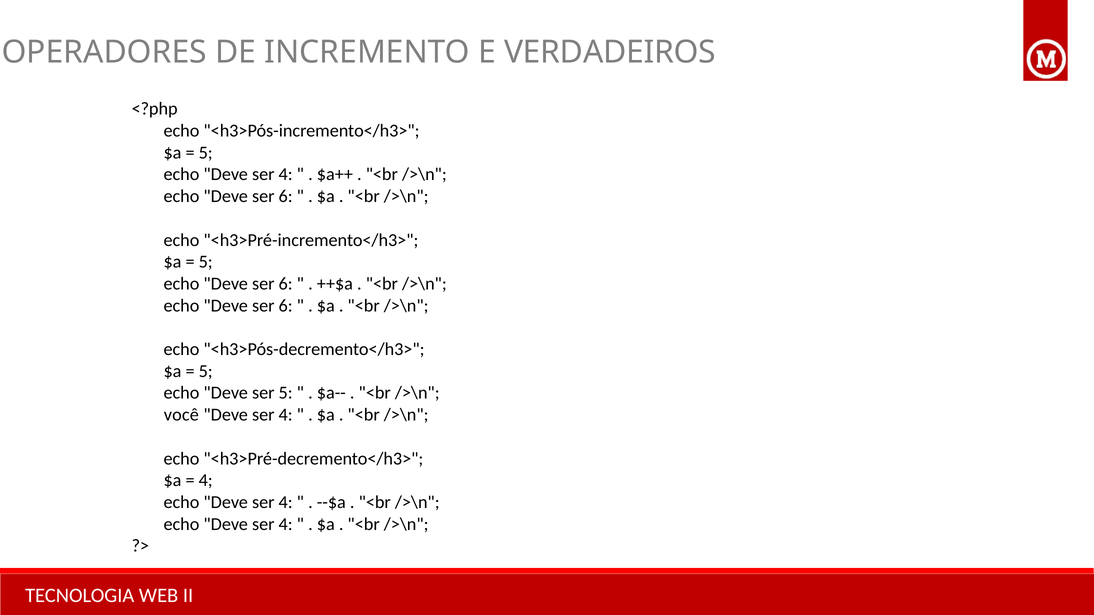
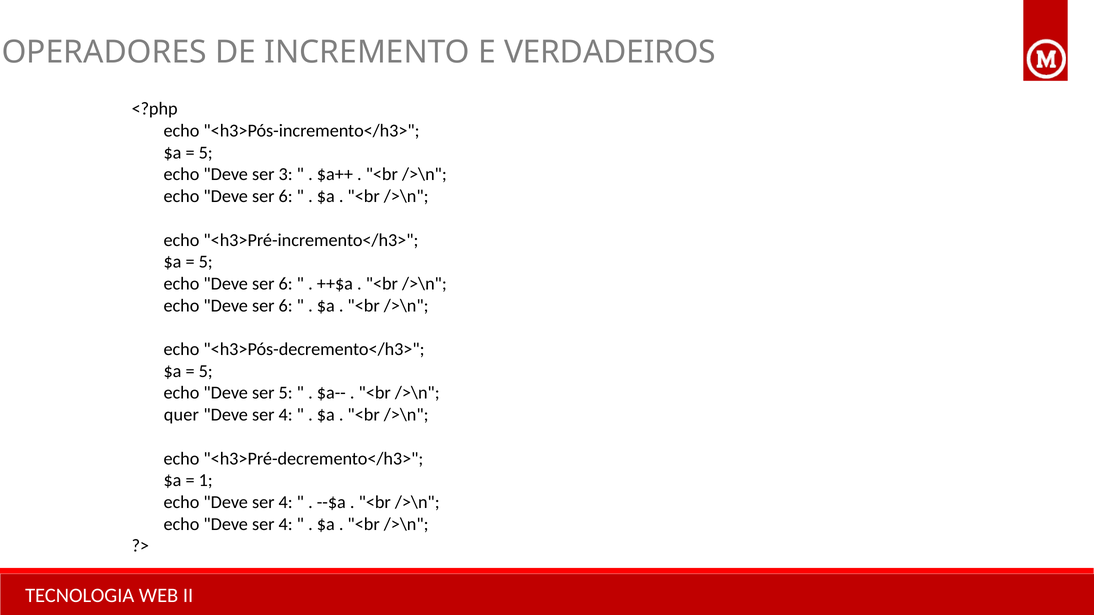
4: 4 -> 3 (286, 175)
você: você -> quer (181, 415)
4: 4 -> 1 (206, 481)
